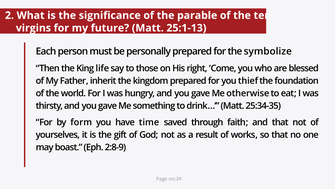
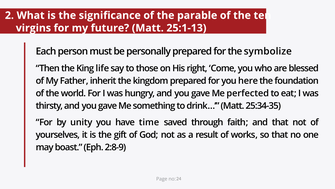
thief: thief -> here (248, 81)
otherwise: otherwise -> perfected (248, 93)
form: form -> unity (81, 122)
